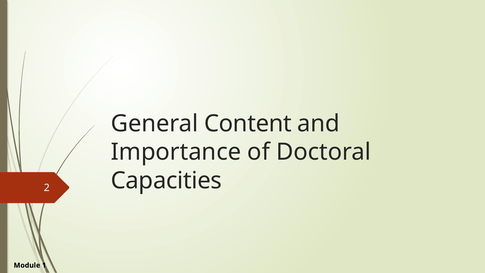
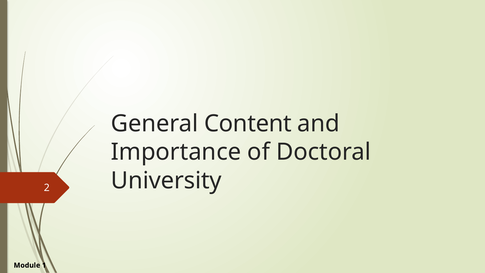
Capacities: Capacities -> University (166, 180)
